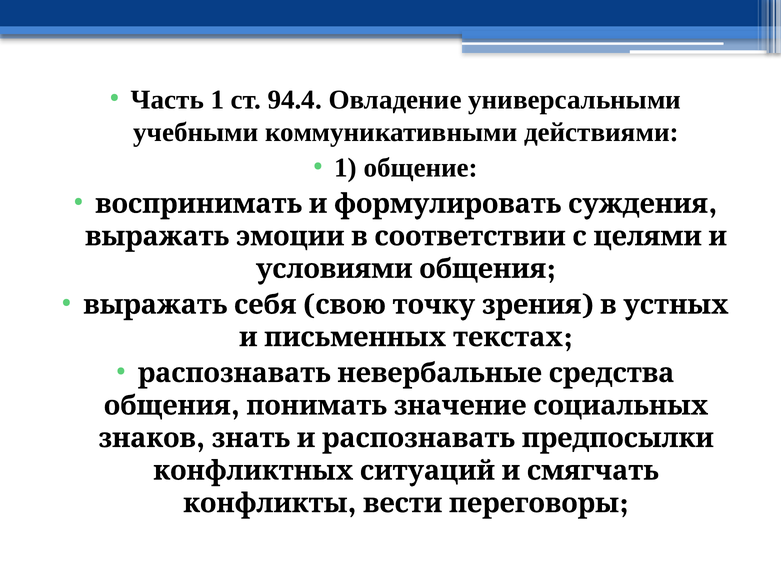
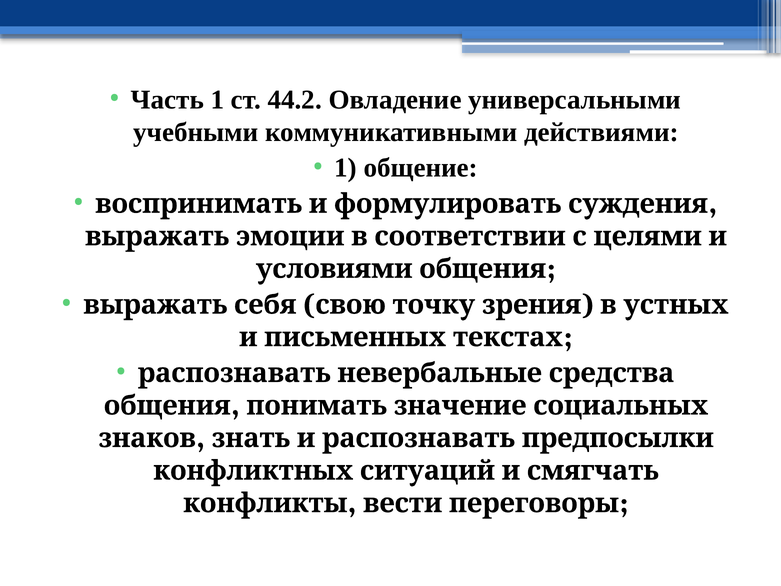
94.4: 94.4 -> 44.2 (295, 100)
